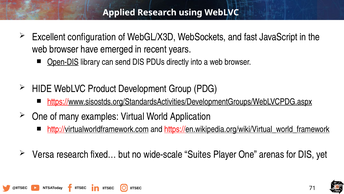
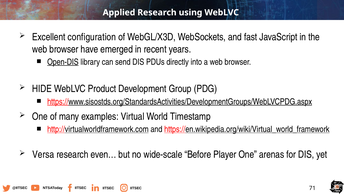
Application: Application -> Timestamp (190, 116)
fixed…: fixed… -> even… (103, 154)
Suites: Suites -> Before (198, 154)
